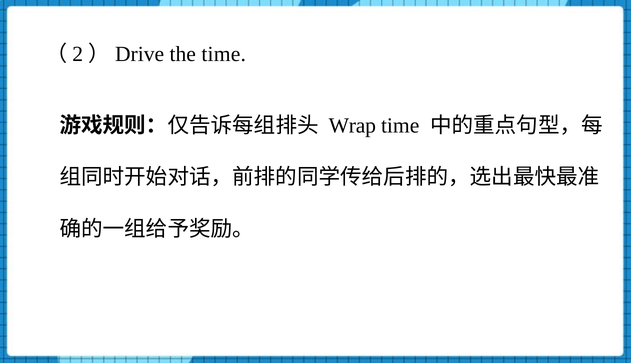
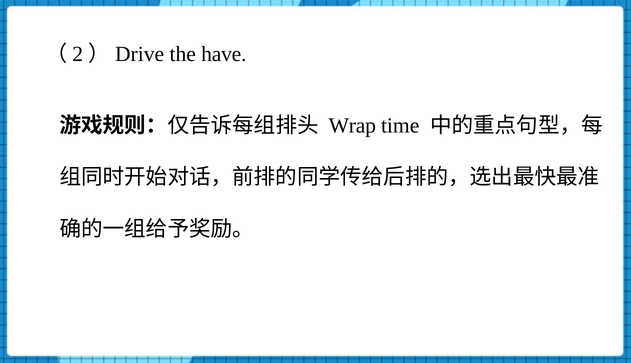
the time: time -> have (224, 54)
